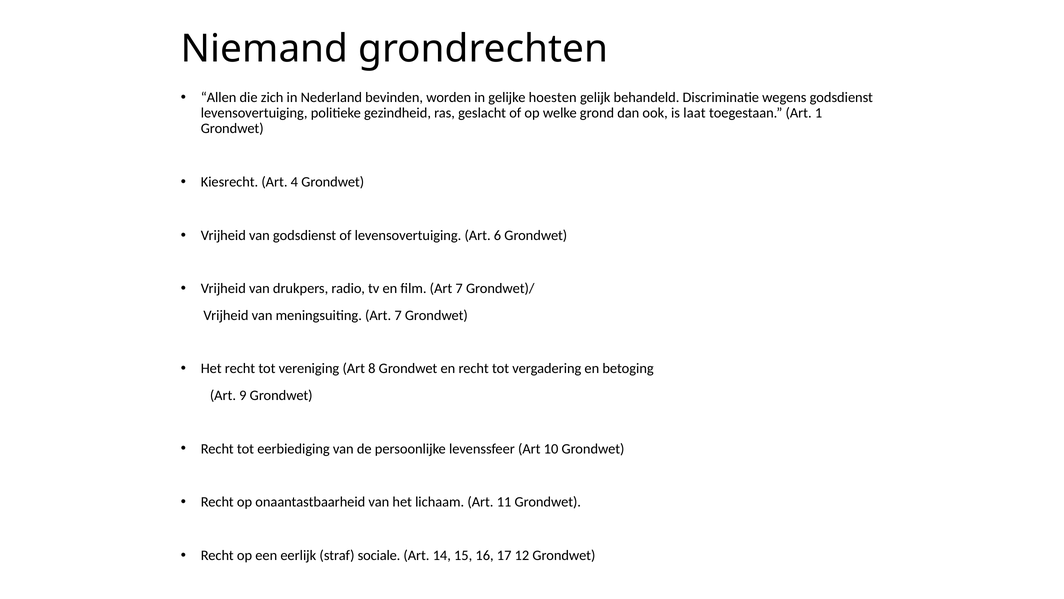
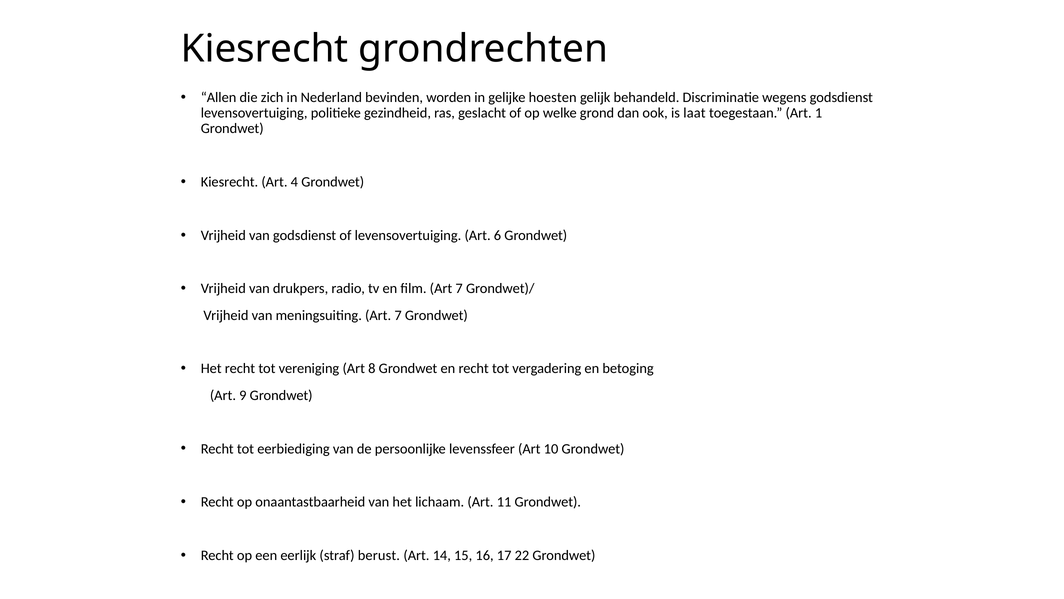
Niemand: Niemand -> Kiesrecht (265, 49)
sociale: sociale -> berust (379, 555)
12: 12 -> 22 (522, 555)
